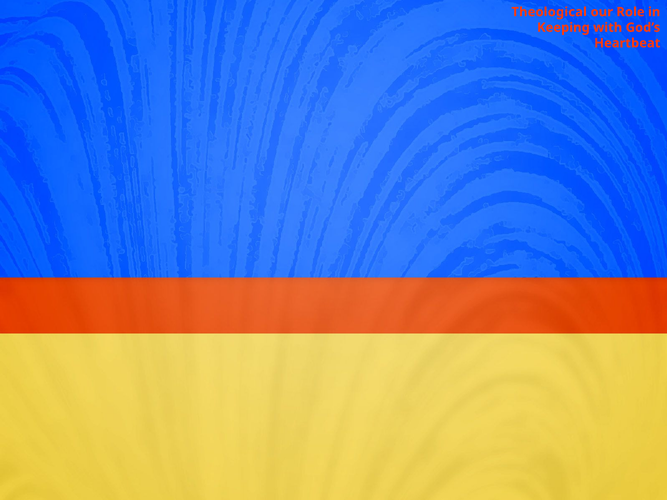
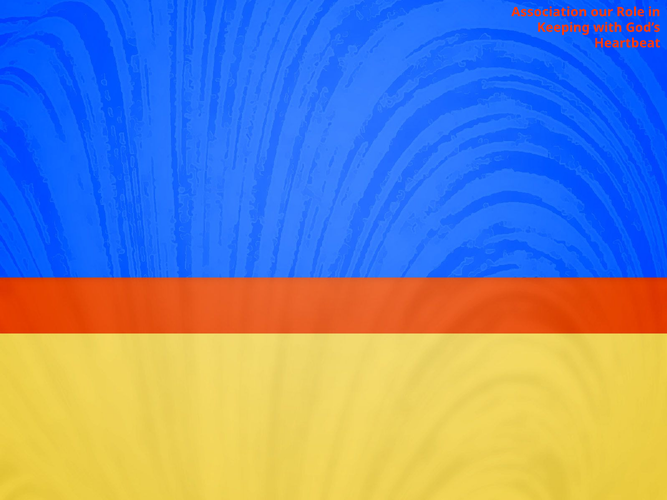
Theological: Theological -> Association (549, 12)
